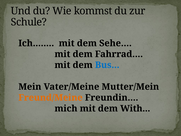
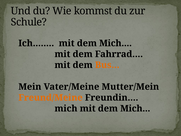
Ich mit dem Sehe: Sehe -> Mich (115, 43)
Bus colour: blue -> orange (107, 65)
mich mit dem With: With -> Mich (135, 108)
